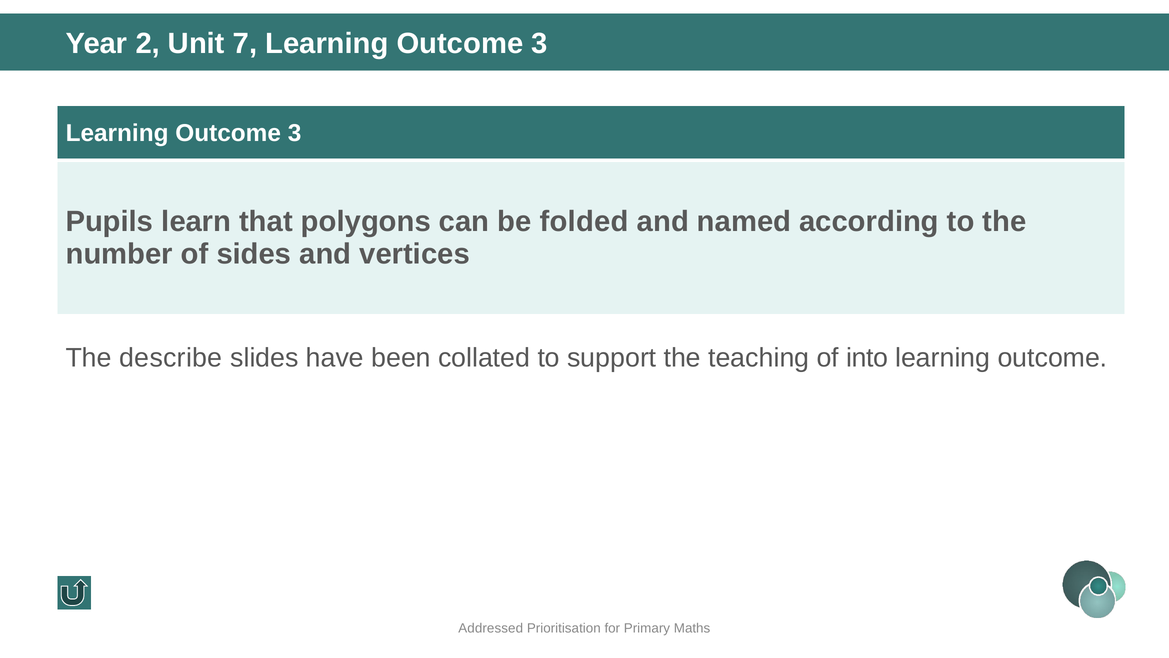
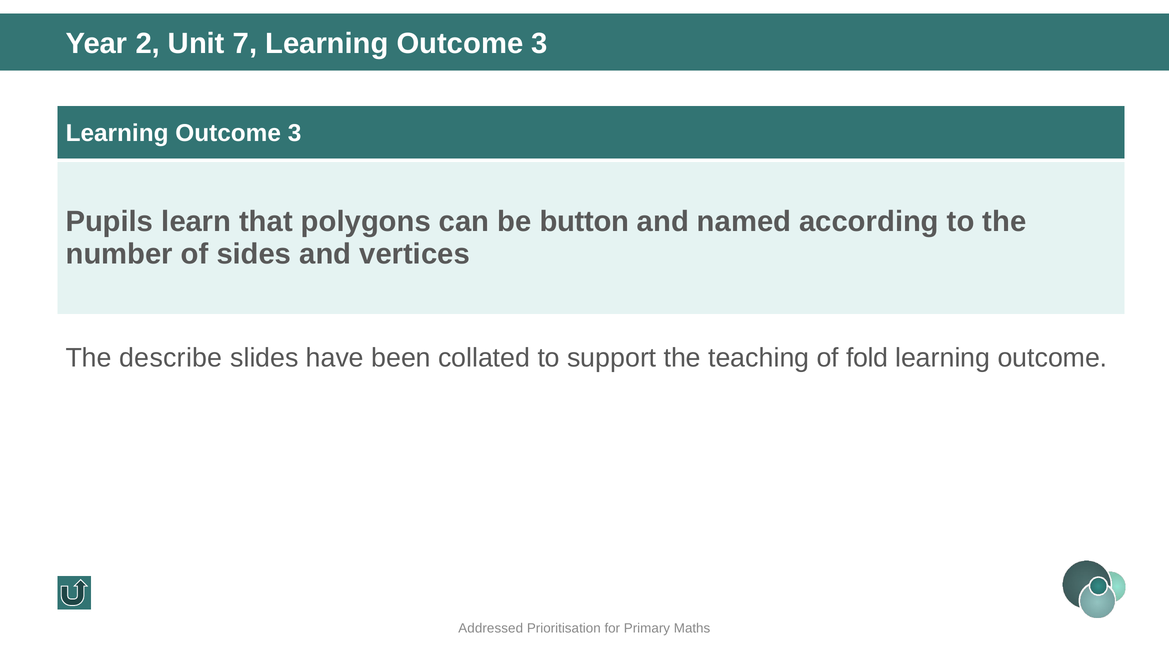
folded: folded -> button (584, 221)
into: into -> fold (867, 357)
